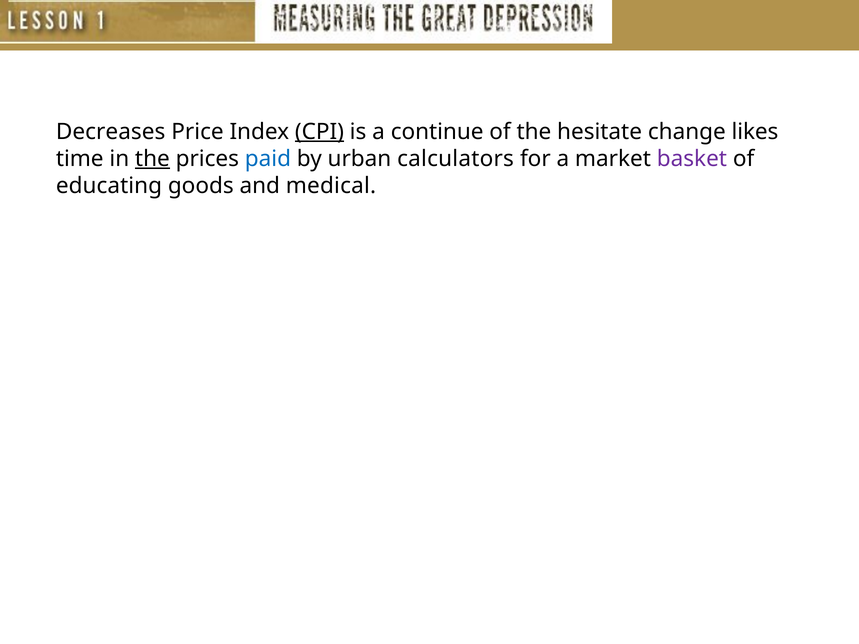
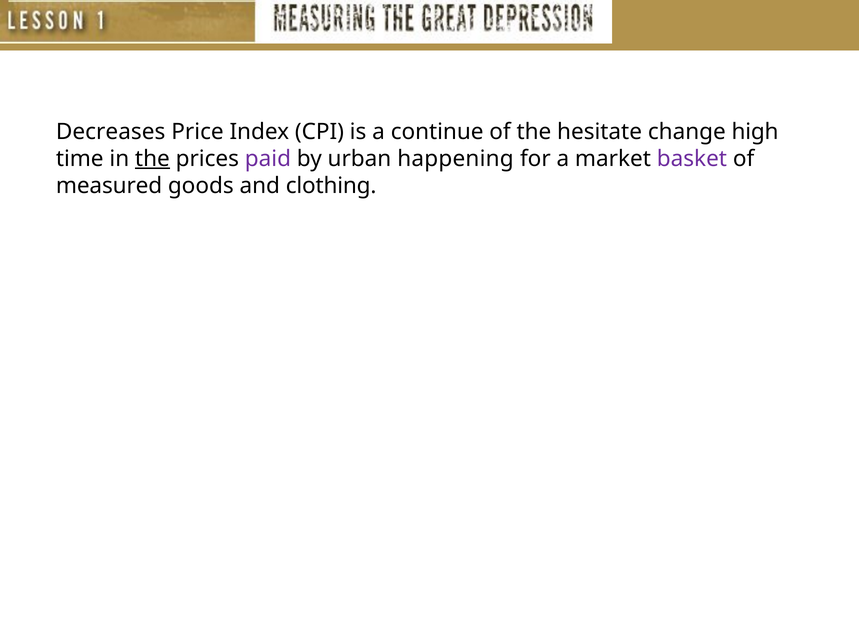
CPI underline: present -> none (319, 132)
likes: likes -> high (755, 132)
paid colour: blue -> purple (268, 159)
calculators: calculators -> happening (456, 159)
educating: educating -> measured (109, 186)
medical: medical -> clothing (331, 186)
